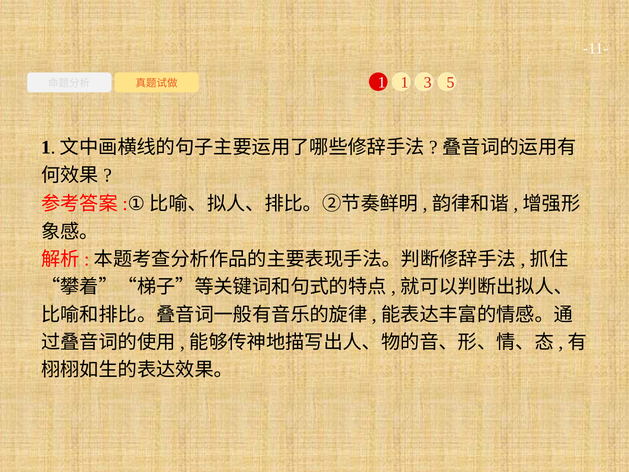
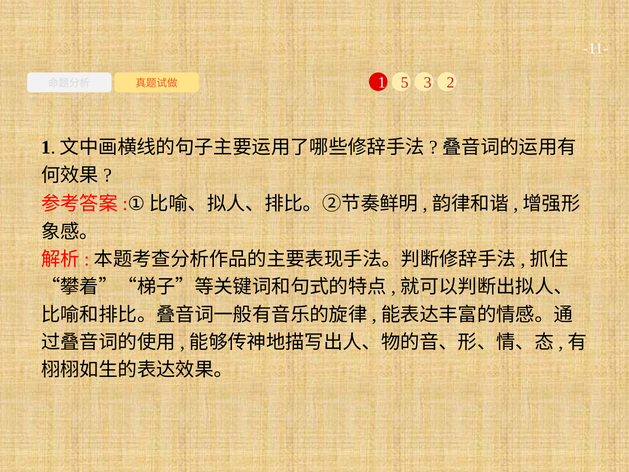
1 1: 1 -> 5 (405, 83)
5: 5 -> 2 (450, 83)
